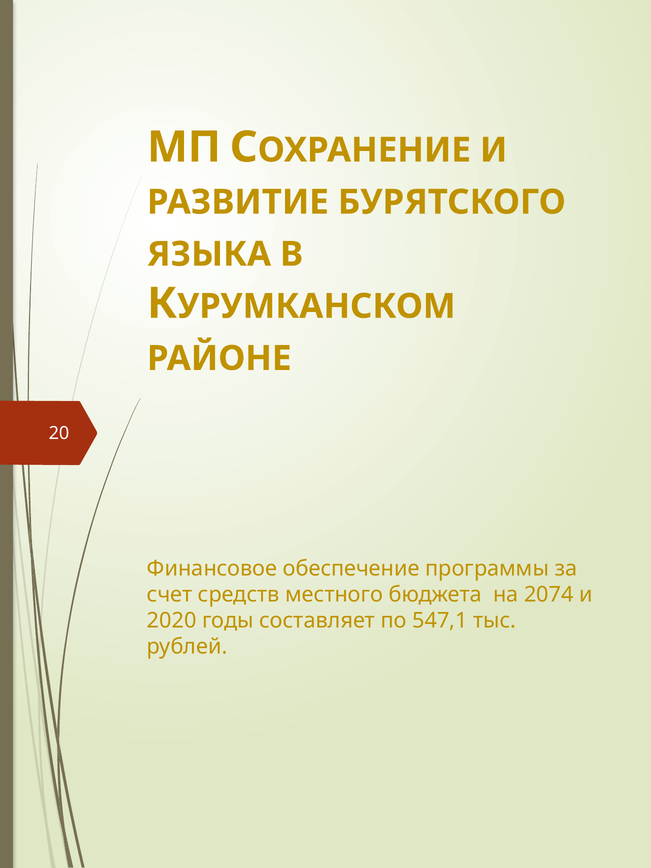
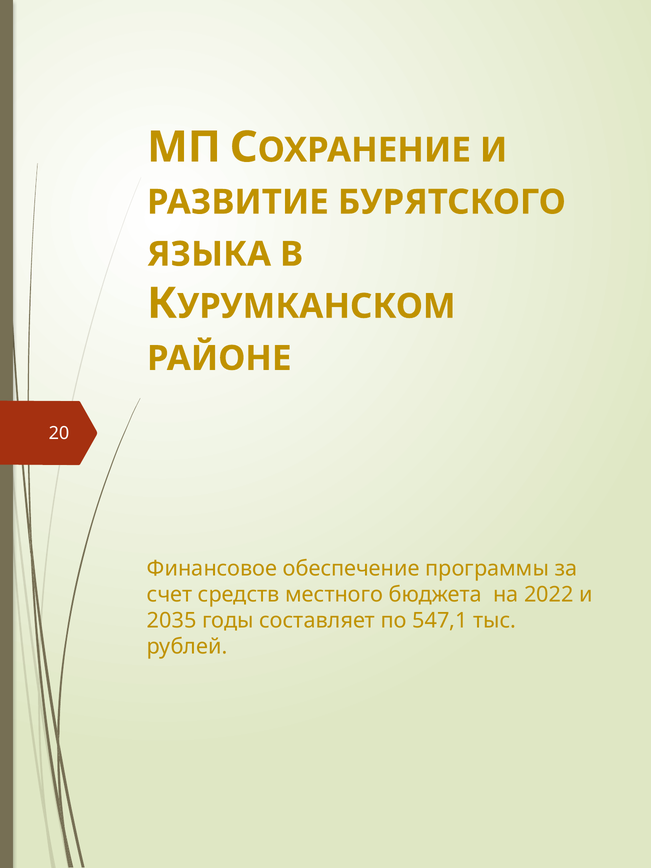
2074: 2074 -> 2022 (549, 594)
2020: 2020 -> 2035 (172, 620)
